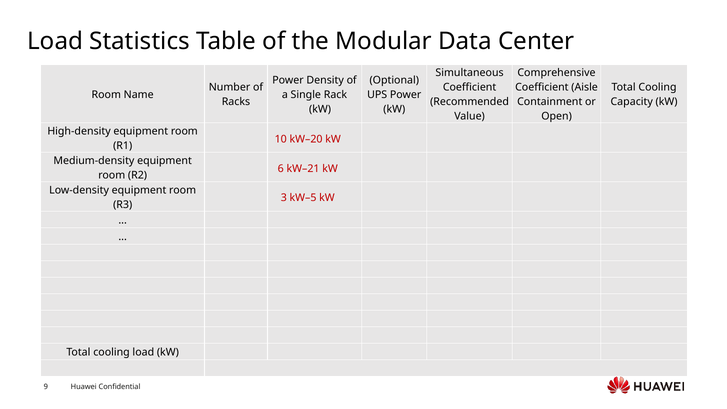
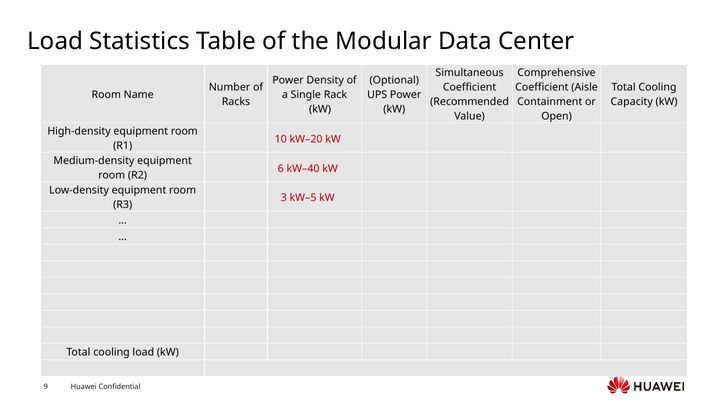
kW–21: kW–21 -> kW–40 (303, 168)
